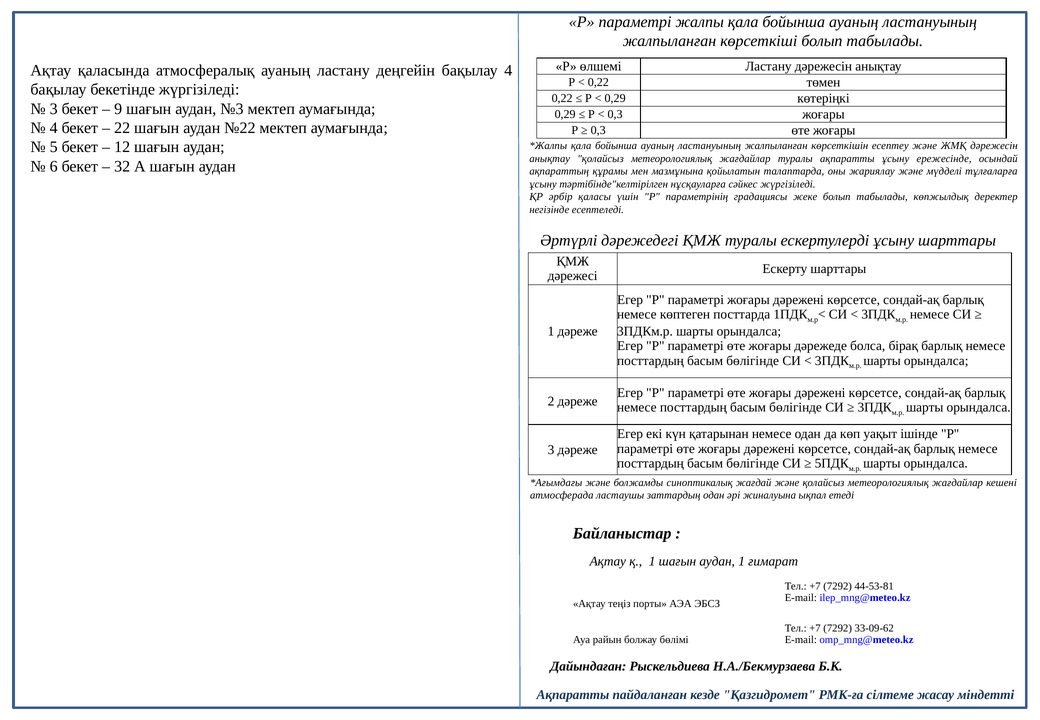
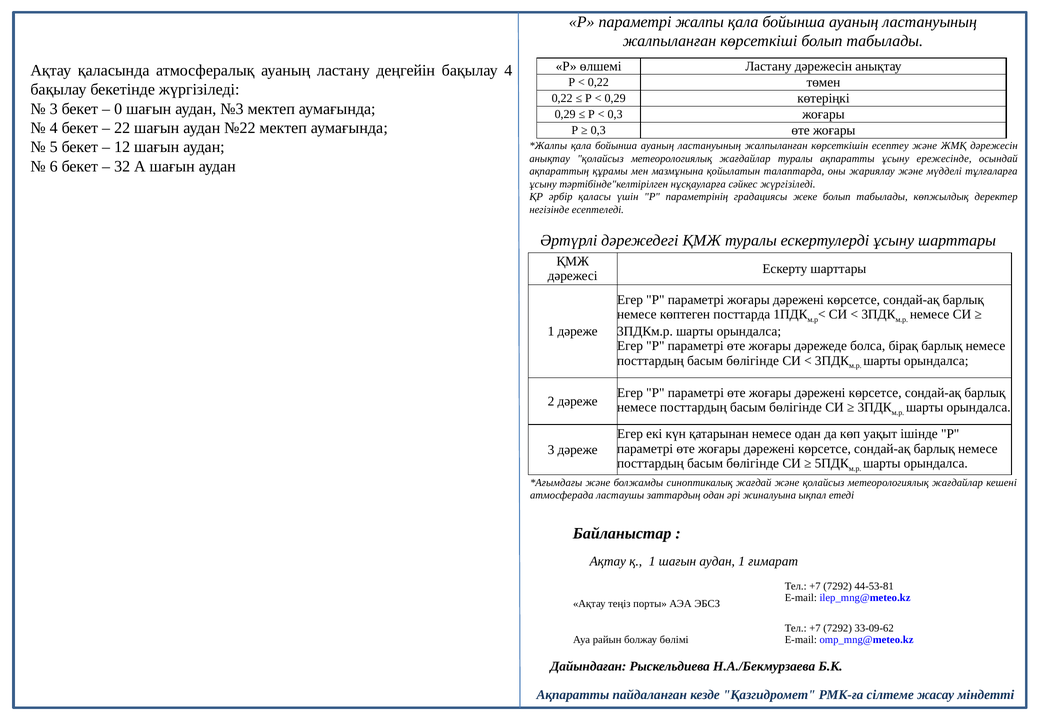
9: 9 -> 0 (118, 109)
